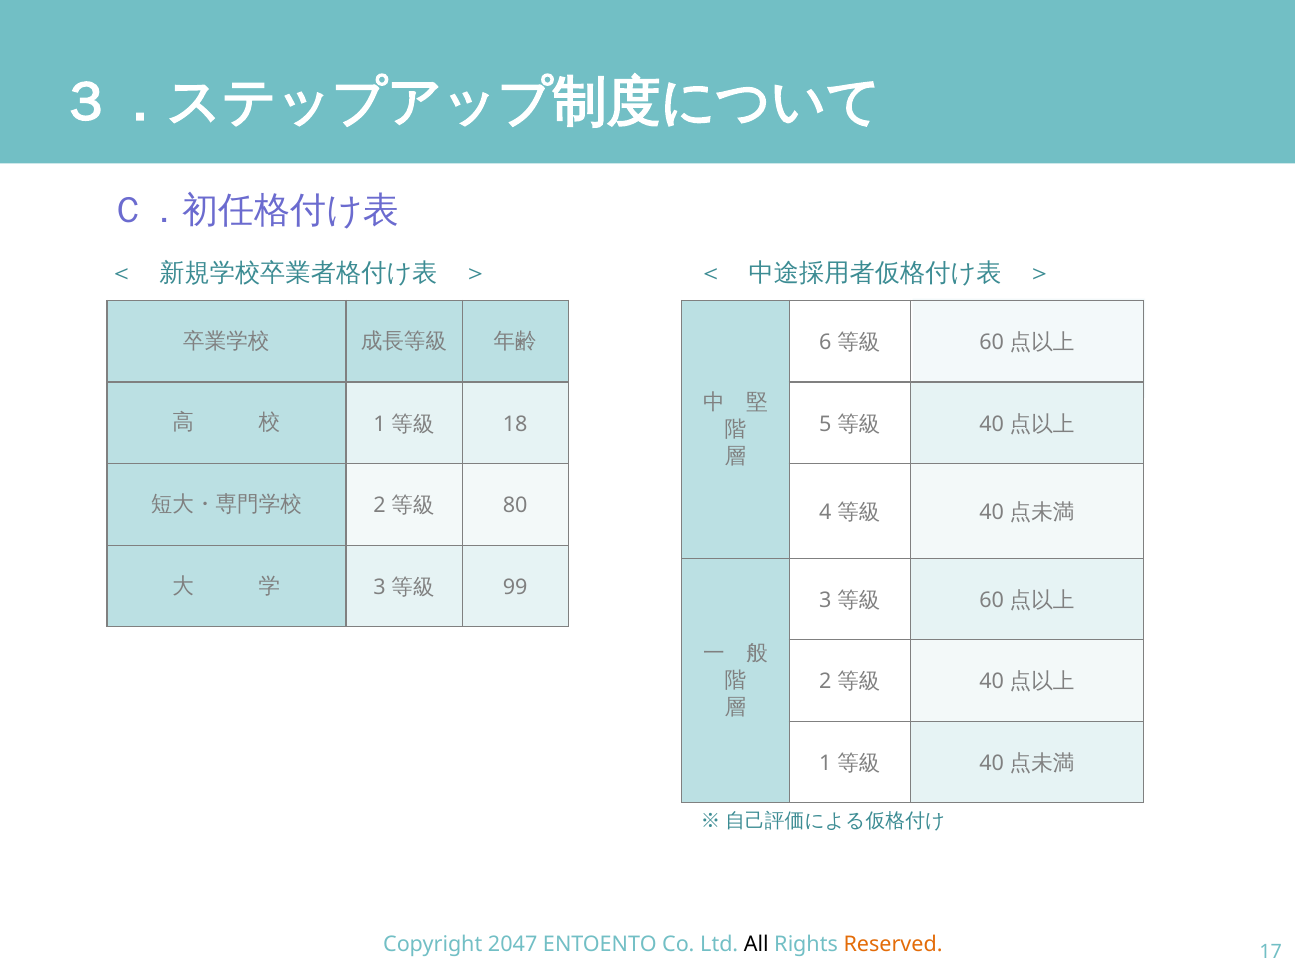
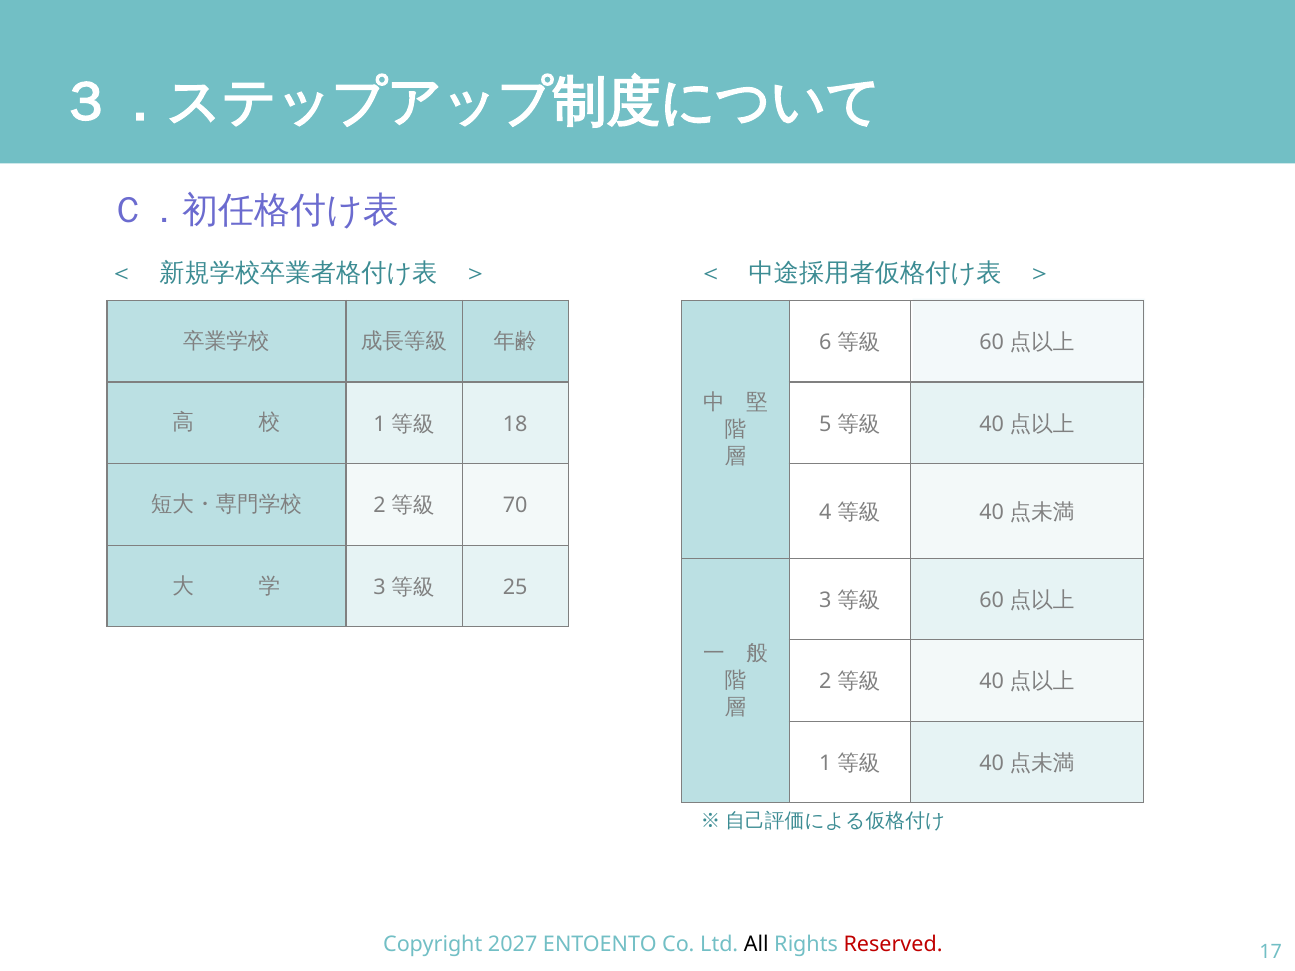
80: 80 -> 70 (515, 506)
99: 99 -> 25 (515, 587)
2047: 2047 -> 2027 (513, 945)
Reserved colour: orange -> red (893, 945)
